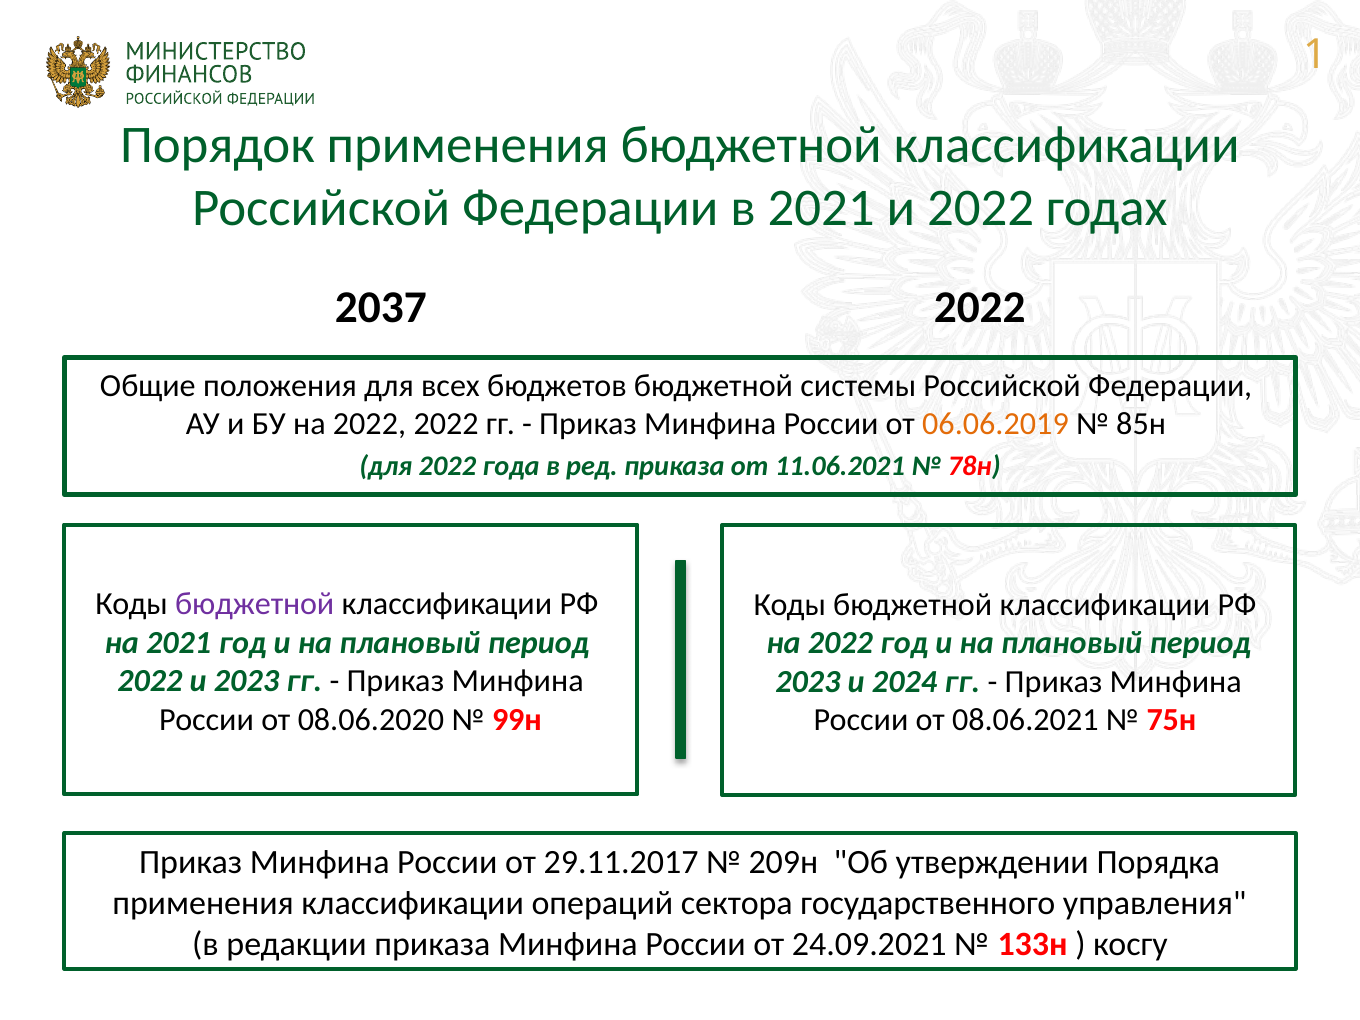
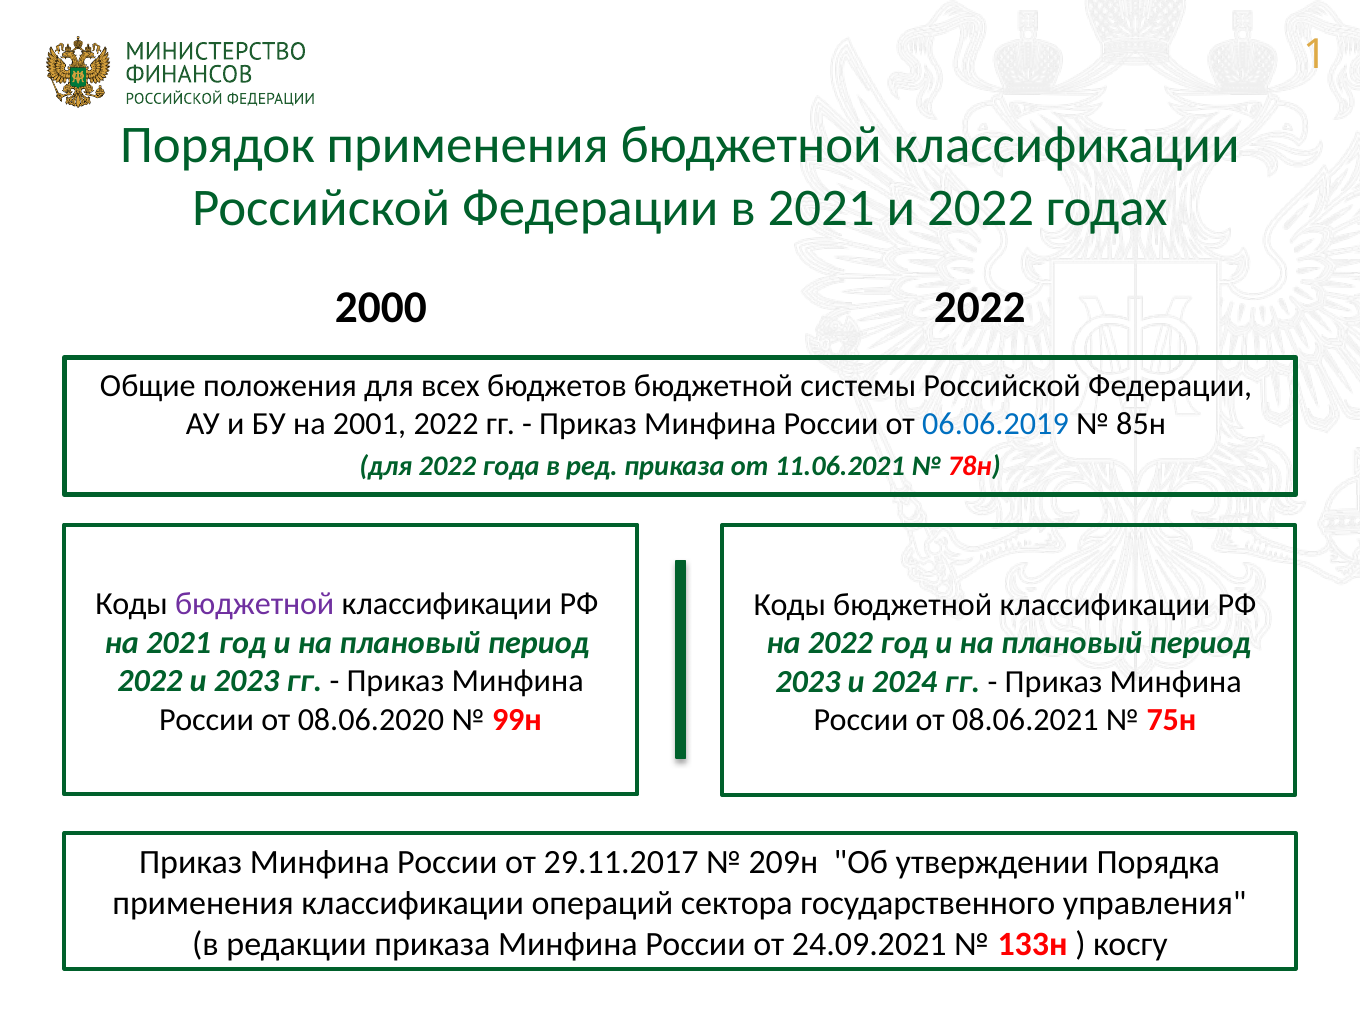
2037: 2037 -> 2000 (381, 308)
БУ на 2022: 2022 -> 2001 (369, 424)
06.06.2019 colour: orange -> blue (995, 424)
